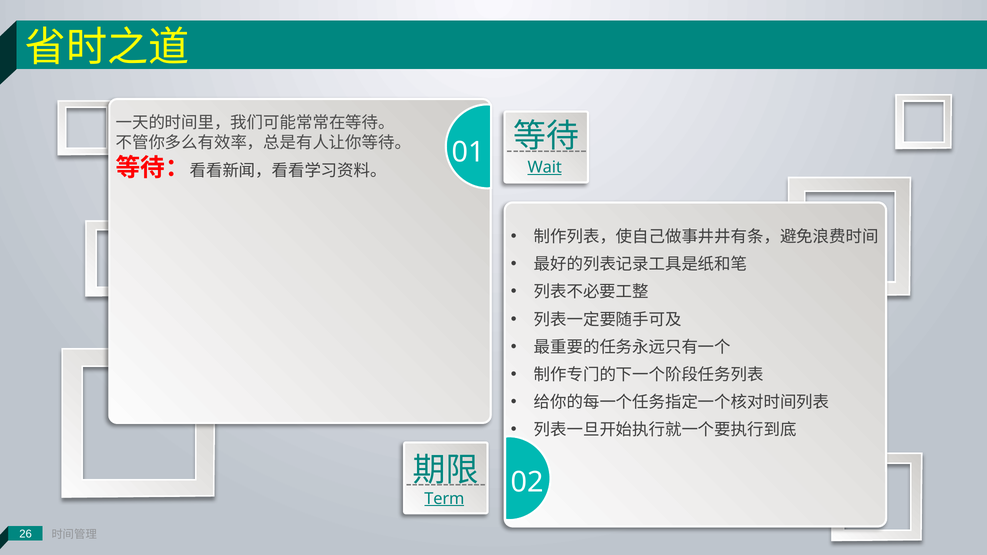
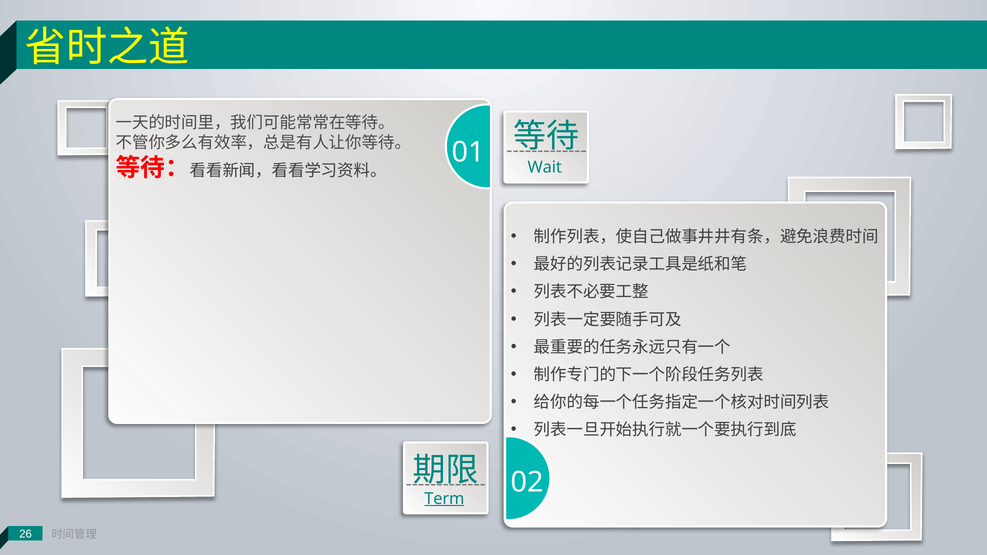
Wait underline: present -> none (545, 168)
